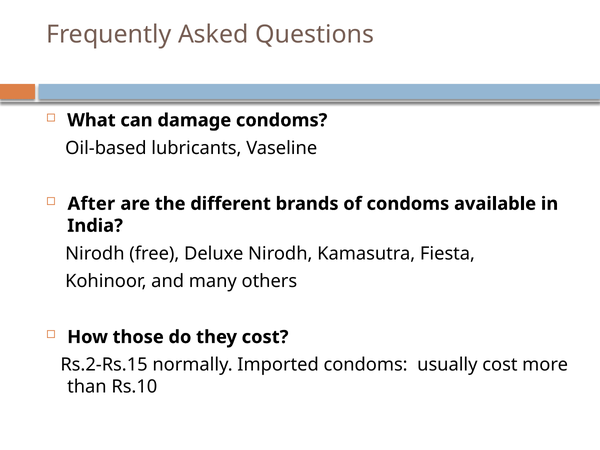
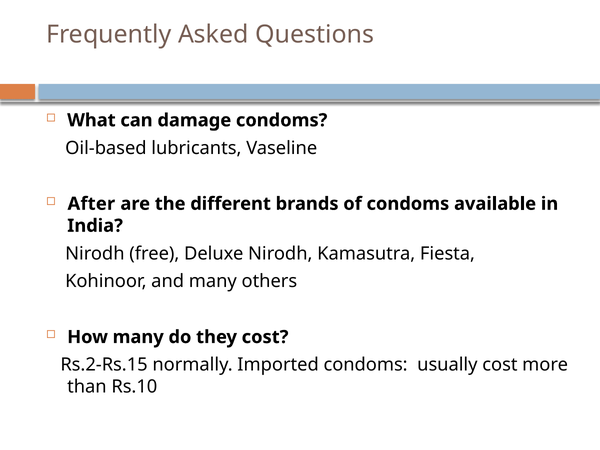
How those: those -> many (138, 337)
